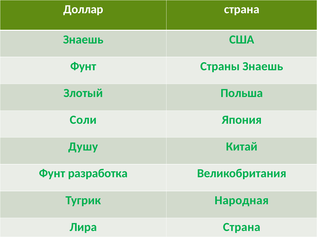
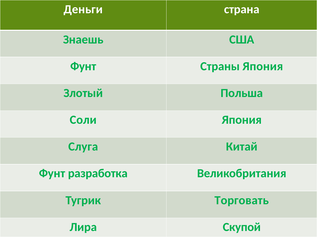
Доллар: Доллар -> Деньги (83, 9)
Страны Знаешь: Знаешь -> Япония (263, 66)
Душу: Душу -> Слуга (83, 147)
Народная: Народная -> Торговать (242, 201)
Лира Страна: Страна -> Скупой (242, 228)
